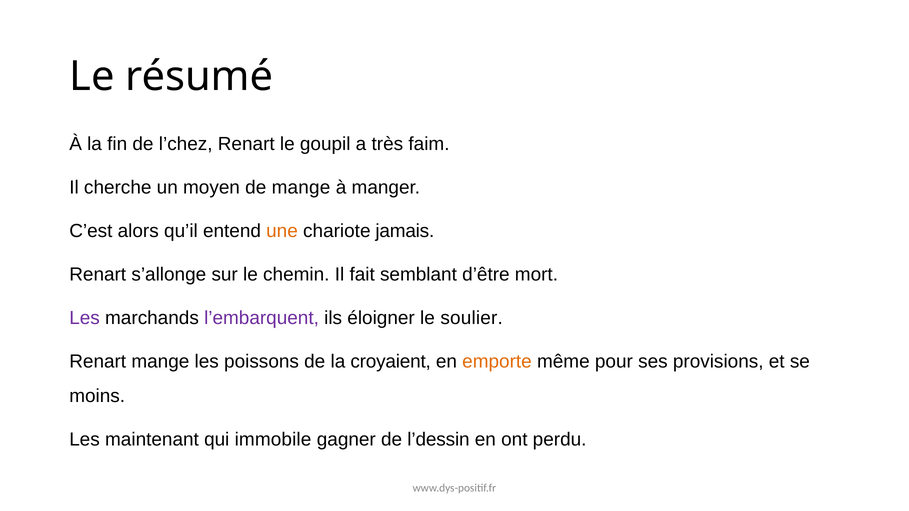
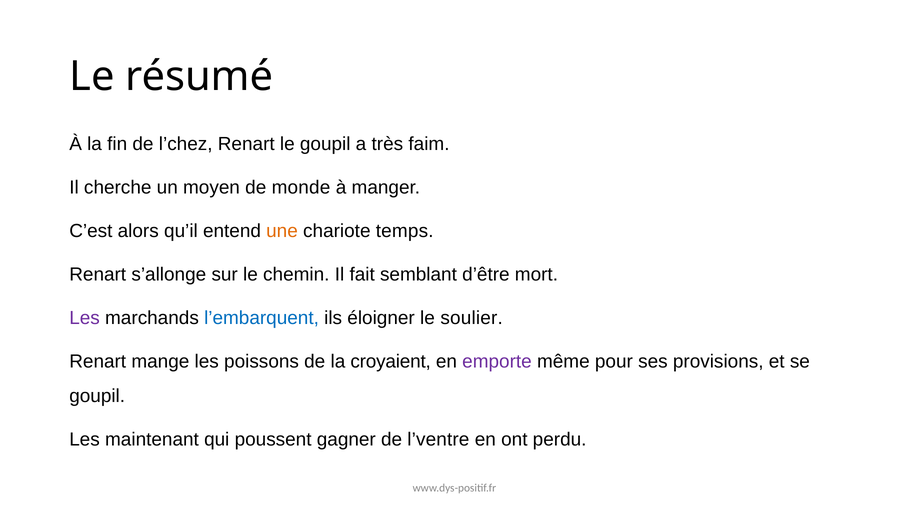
de mange: mange -> monde (301, 188)
jamais: jamais -> temps (405, 231)
l’embarquent colour: purple -> blue (262, 318)
emporte colour: orange -> purple (497, 362)
moins: moins -> goupil (97, 396)
immobile: immobile -> poussent (273, 440)
l’dessin: l’dessin -> l’ventre (438, 440)
